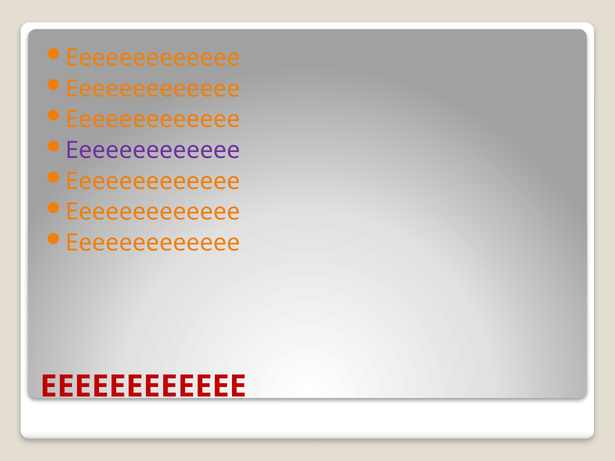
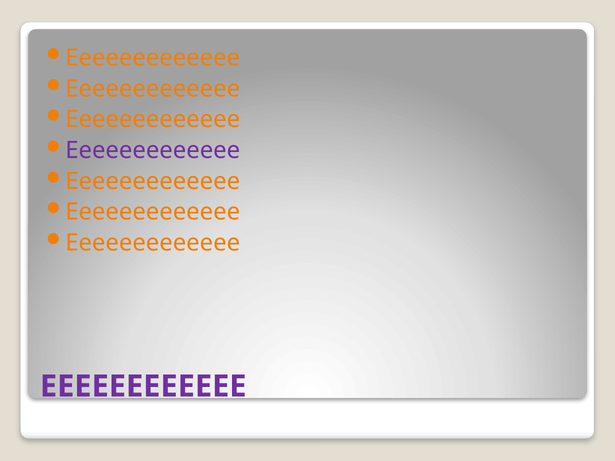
EEEEEEEEEEEE colour: red -> purple (143, 387)
